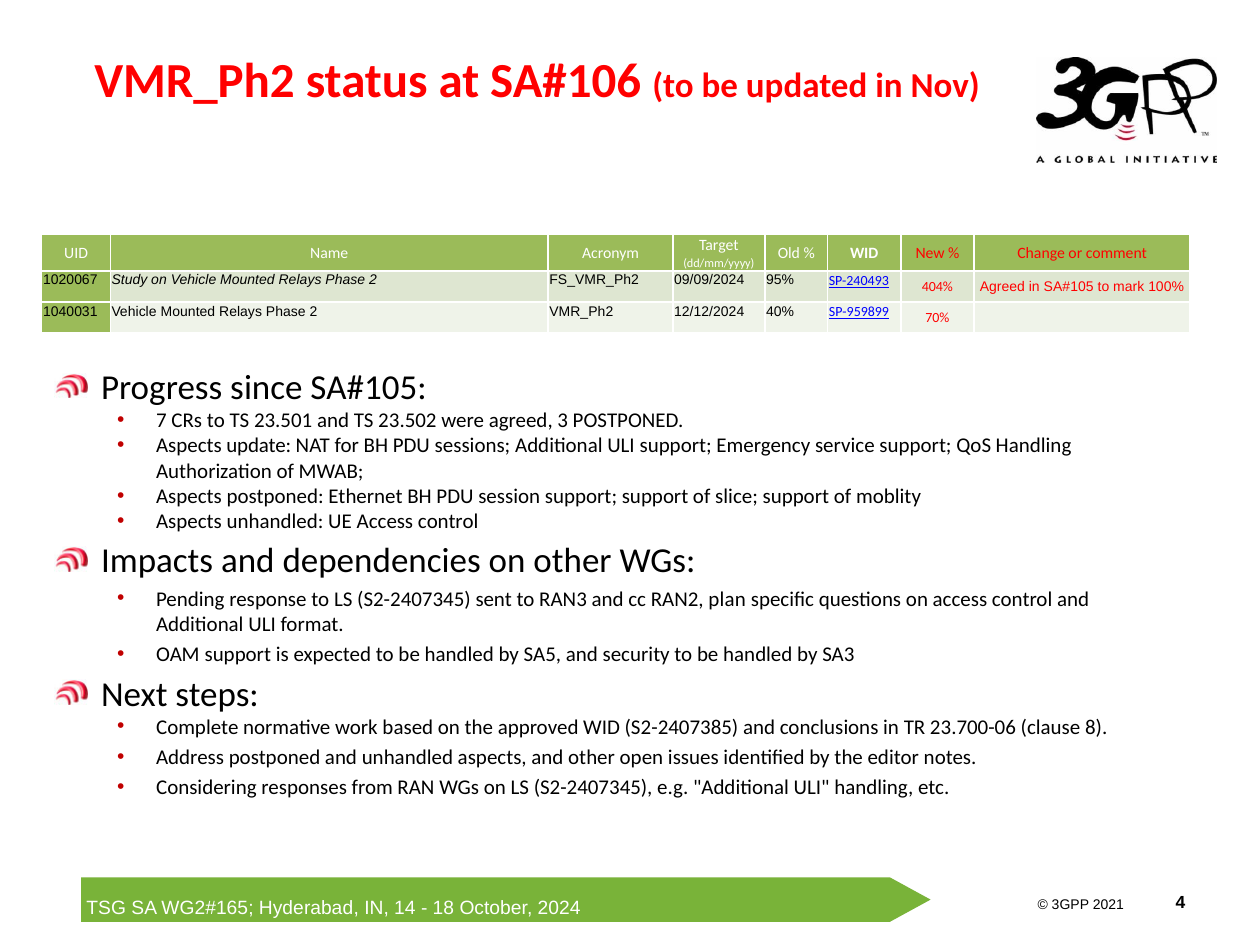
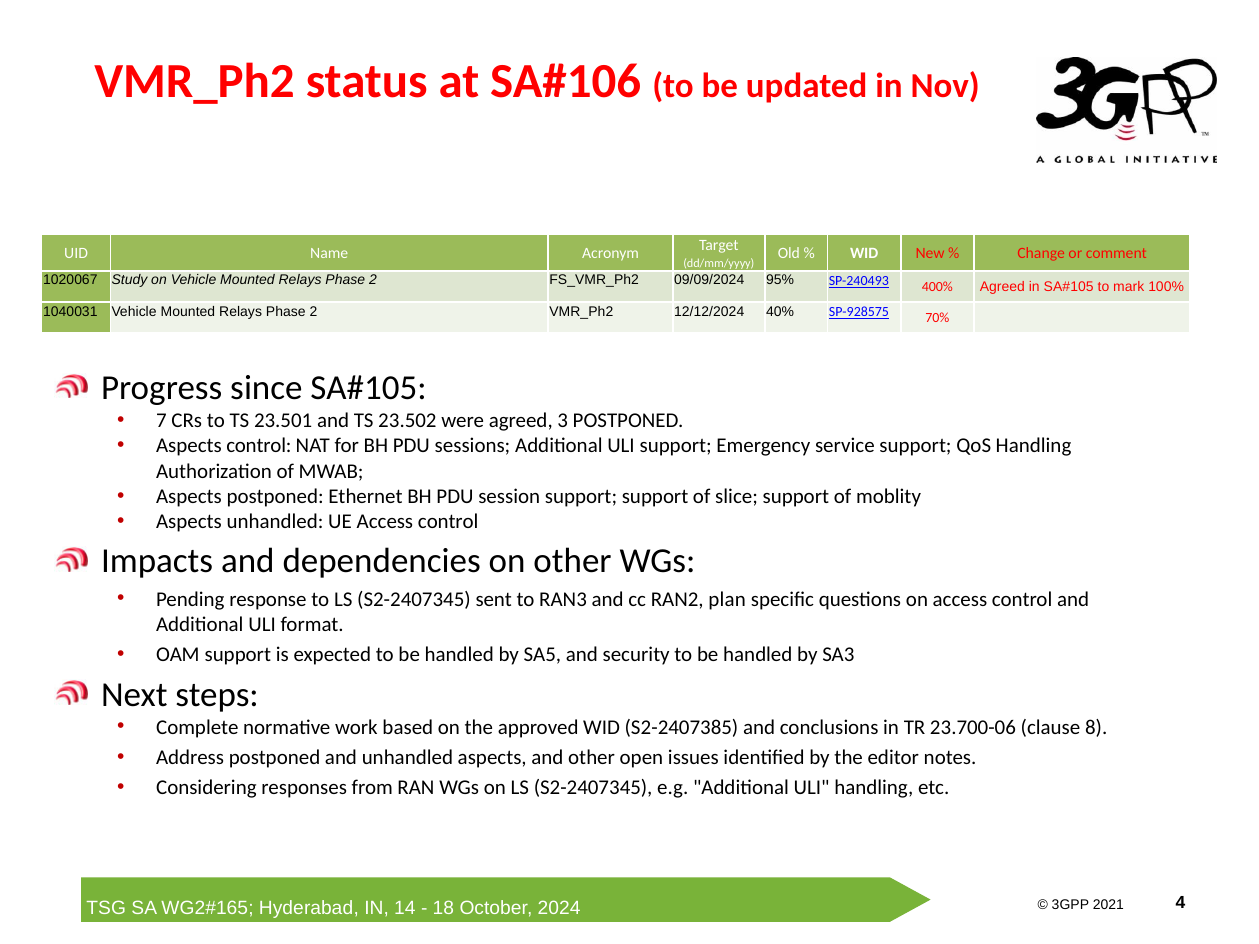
404%: 404% -> 400% (937, 287)
SP-959899: SP-959899 -> SP-928575 (859, 312)
Aspects update: update -> control (259, 446)
